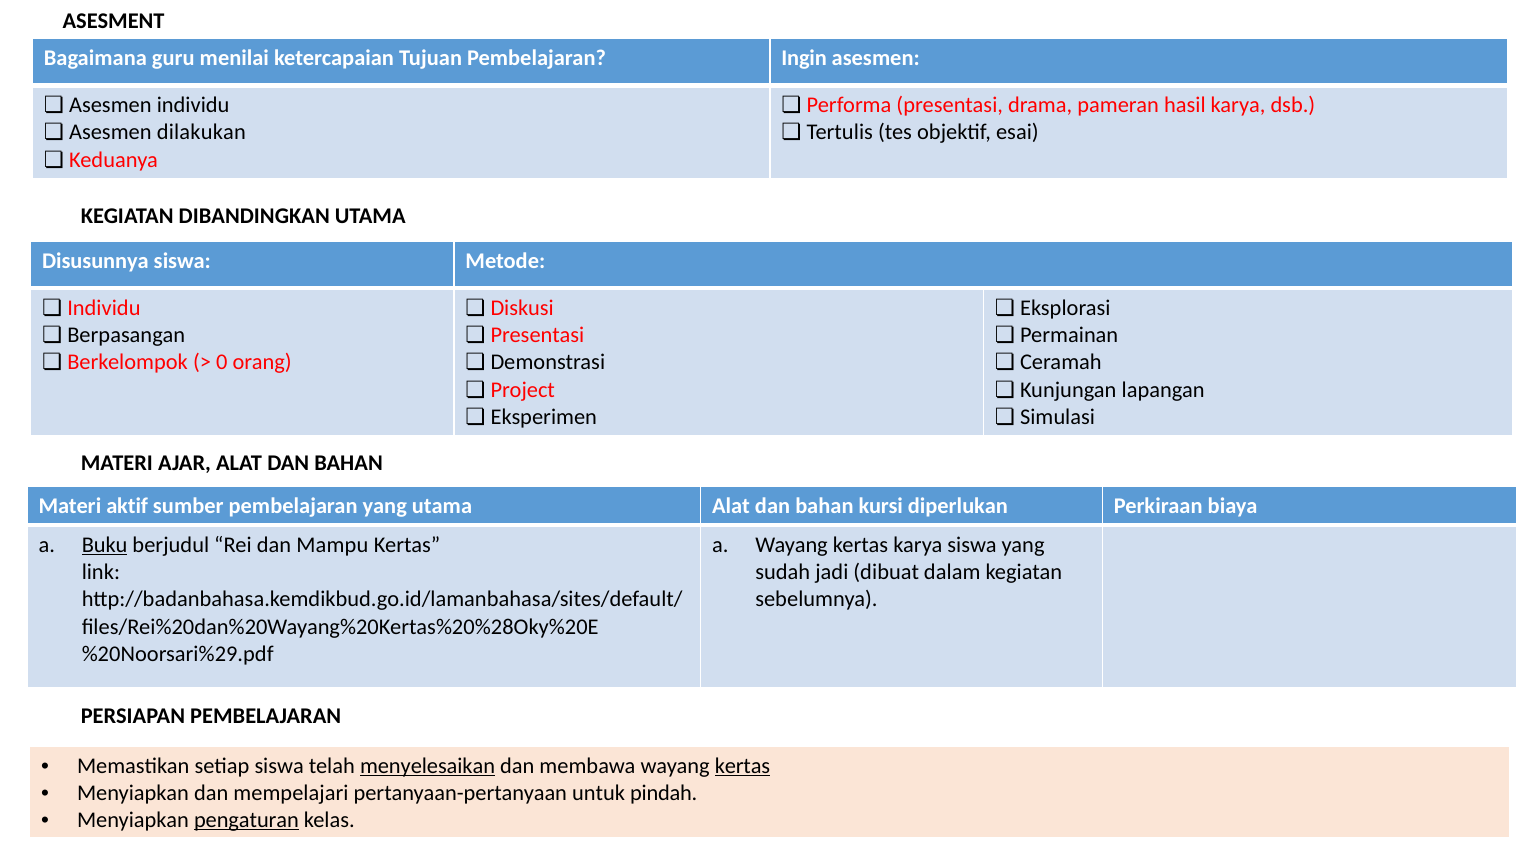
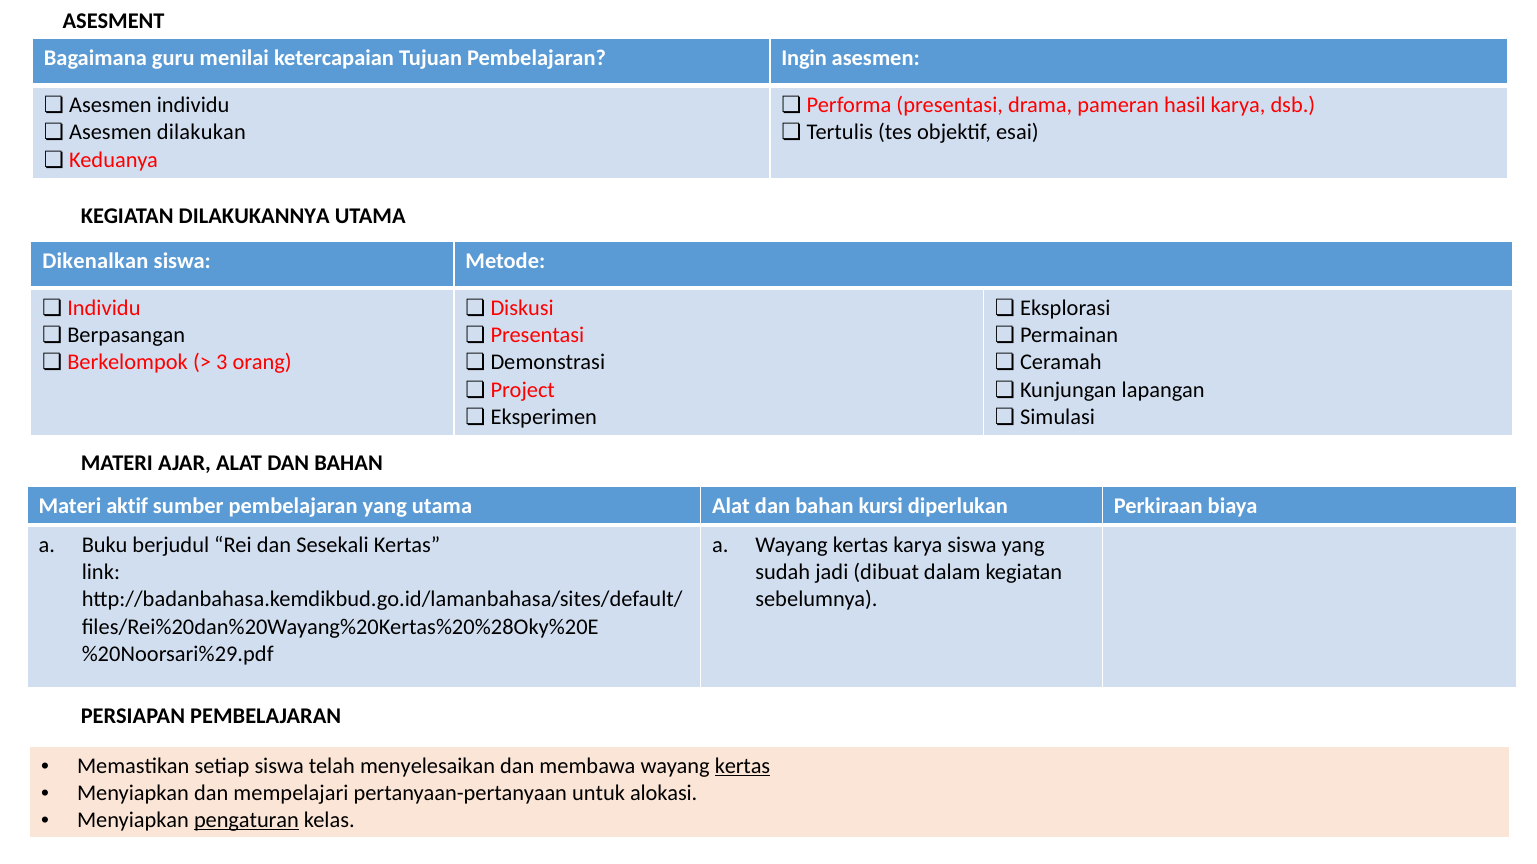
DIBANDINGKAN: DIBANDINGKAN -> DILAKUKANNYA (254, 216)
Disusunnya: Disusunnya -> Dikenalkan (95, 261)
0: 0 -> 3 (222, 363)
Buku underline: present -> none (105, 545)
Mampu: Mampu -> Sesekali (333, 545)
menyelesaikan underline: present -> none (428, 766)
pindah: pindah -> alokasi (664, 793)
